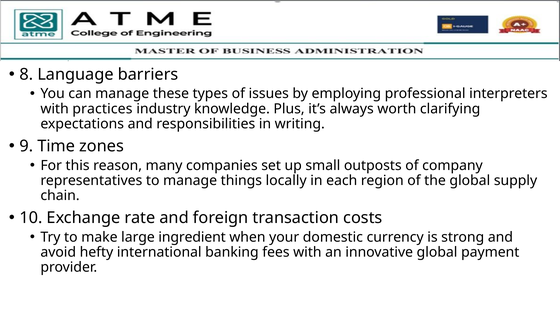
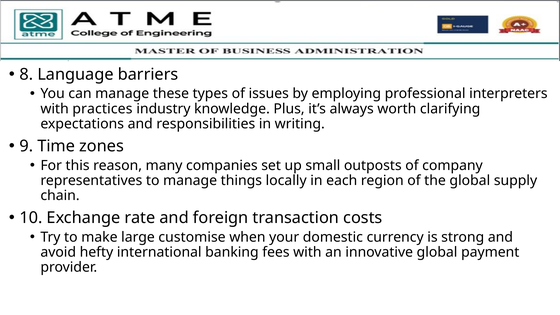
ingredient: ingredient -> customise (192, 237)
